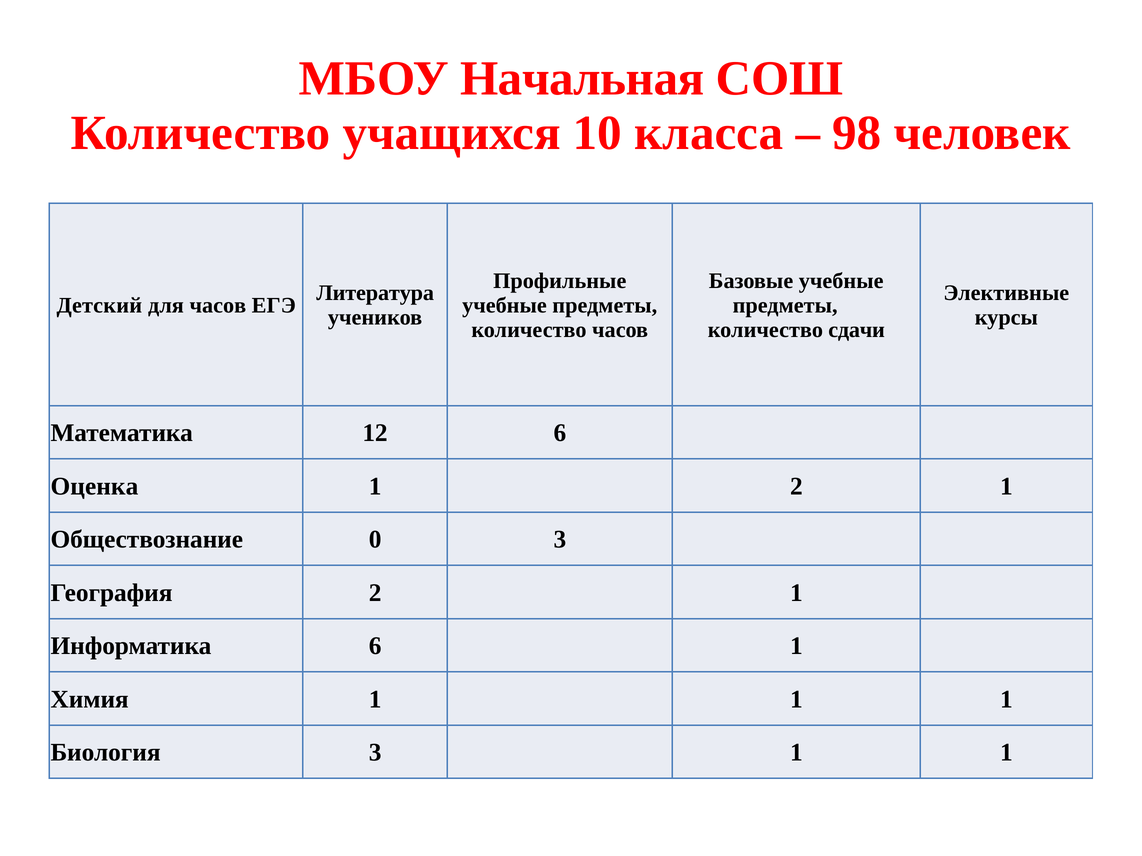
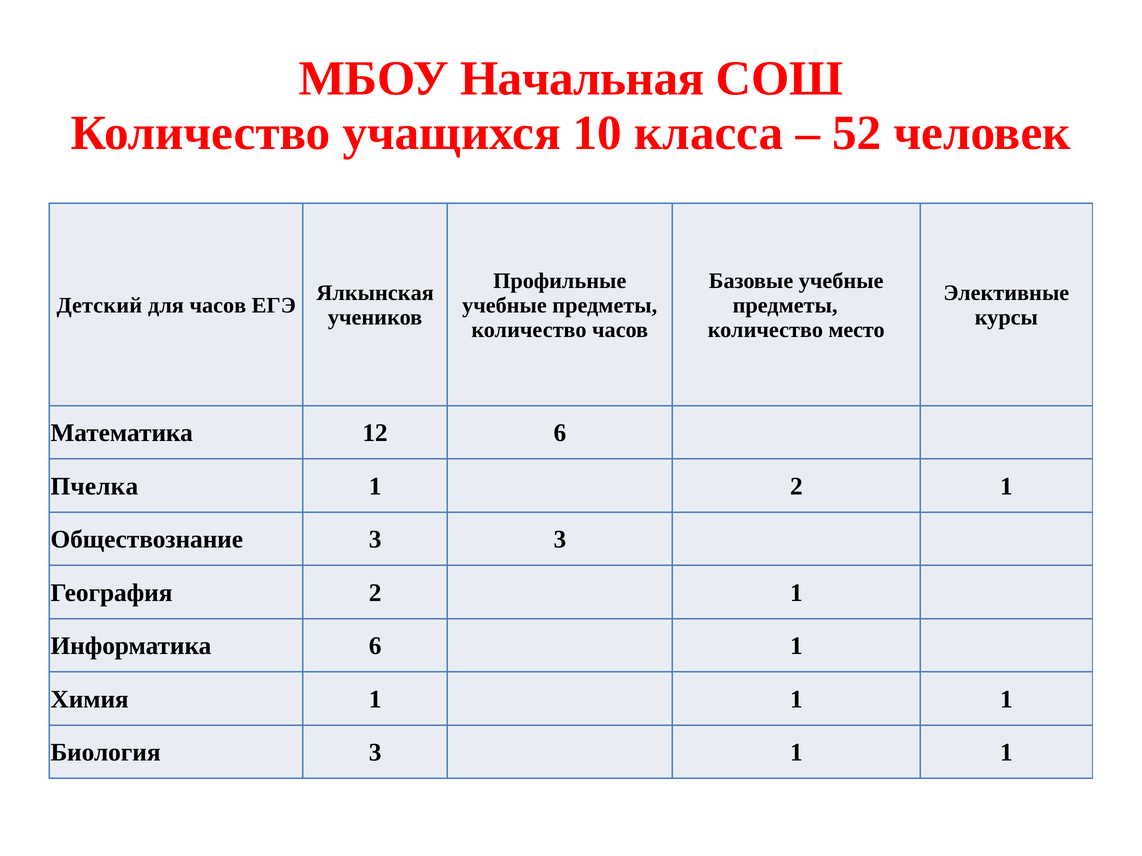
98: 98 -> 52 (857, 133)
Литература: Литература -> Ялкынская (375, 293)
сдачи: сдачи -> место (857, 330)
Оценка: Оценка -> Пчелка (94, 487)
Обществознание 0: 0 -> 3 (375, 540)
